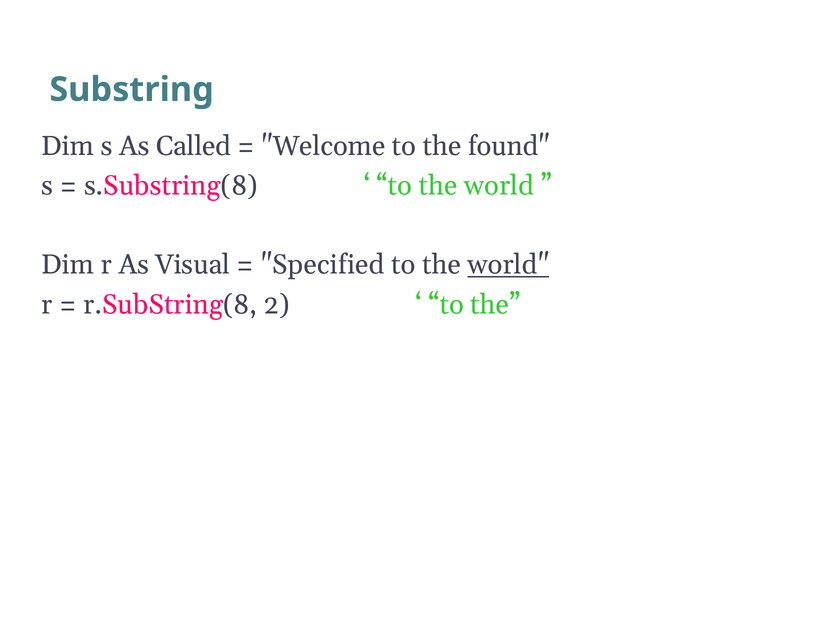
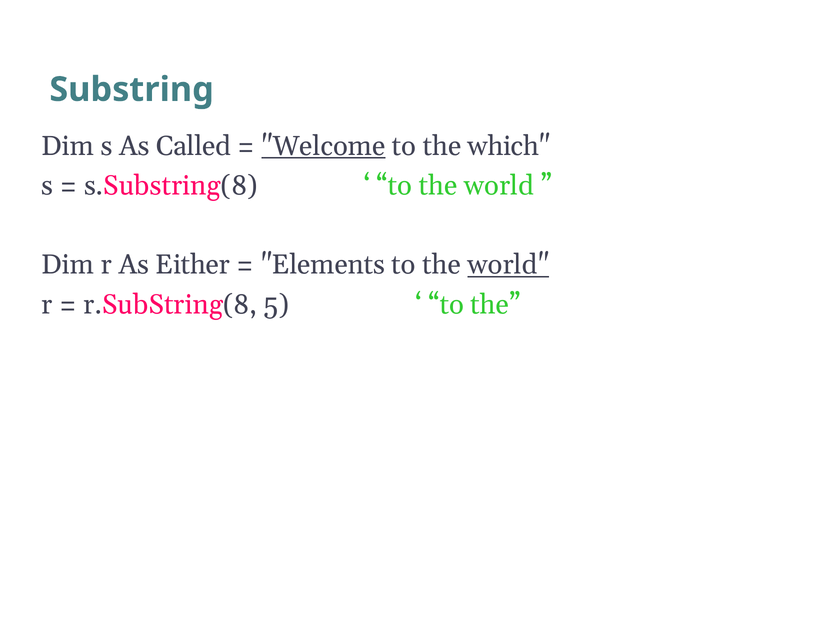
Welcome underline: none -> present (323, 146)
found: found -> which (509, 146)
Visual: Visual -> Either (193, 265)
Specified: Specified -> Elements (323, 265)
2: 2 -> 5 (276, 305)
